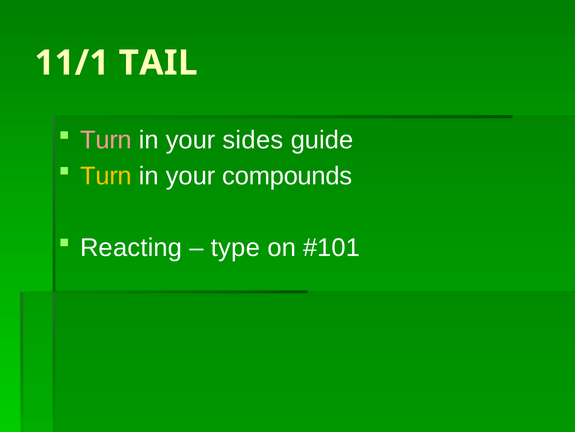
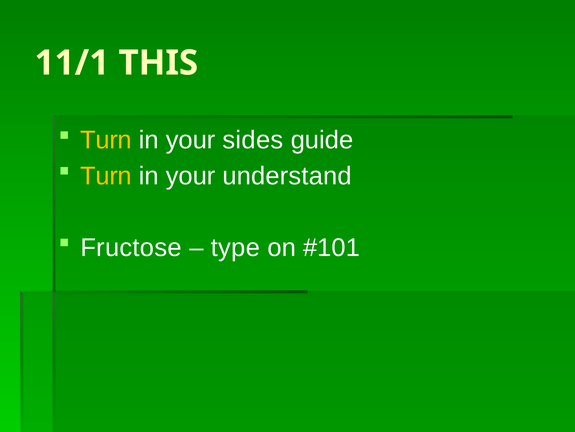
TAIL: TAIL -> THIS (158, 63)
Turn colour: pink -> yellow (106, 140)
compounds: compounds -> understand (287, 176)
Reacting: Reacting -> Fructose (131, 247)
